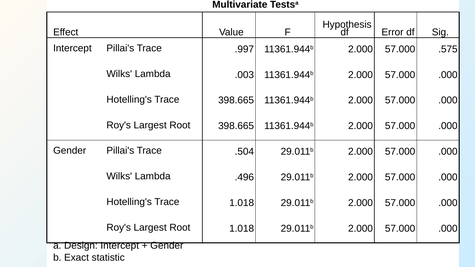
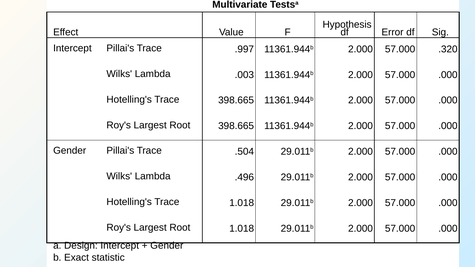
.575: .575 -> .320 (448, 49)
